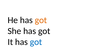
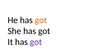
got colour: blue -> purple (36, 42)
